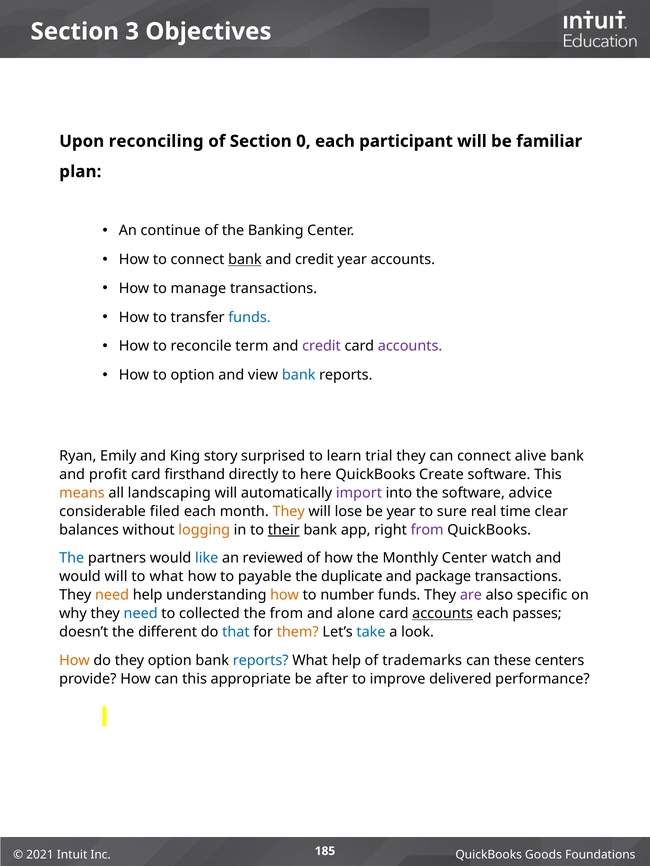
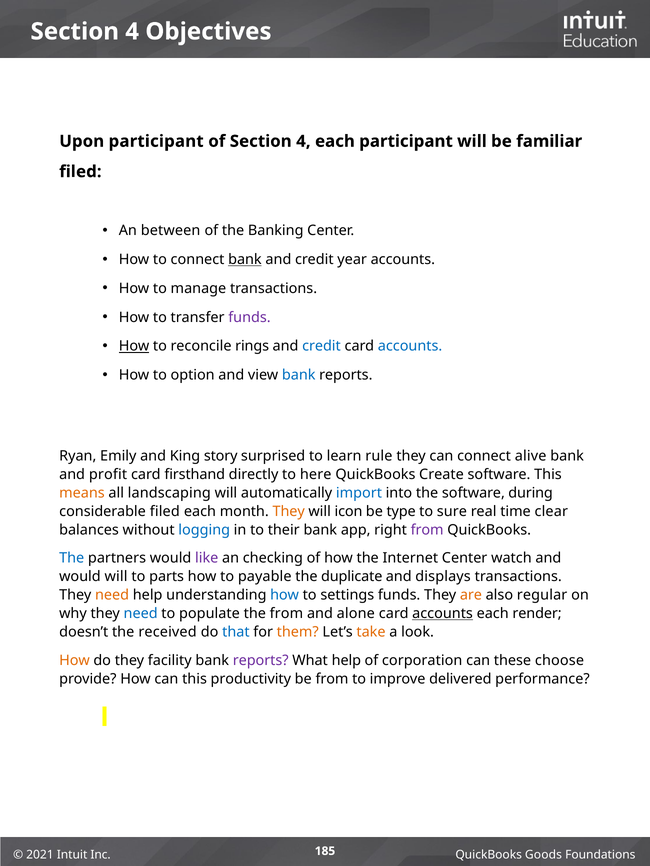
3: 3 -> 4 (132, 32)
Upon reconciling: reconciling -> participant (156, 141)
of Section 0: 0 -> 4 (303, 141)
plan: plan -> filed (80, 172)
continue: continue -> between (171, 231)
funds colour: blue -> purple (249, 318)
How underline: none -> present (134, 346)
term: term -> rings (252, 346)
credit colour: purple -> blue (321, 346)
accounts colour: purple -> blue (410, 346)
trial: trial -> rule (379, 456)
import colour: purple -> blue (359, 493)
advice: advice -> during (531, 493)
lose: lose -> icon (349, 512)
be year: year -> type (401, 512)
logging colour: orange -> blue (204, 530)
their underline: present -> none (284, 530)
like colour: blue -> purple (207, 559)
reviewed: reviewed -> checking (273, 559)
Monthly: Monthly -> Internet (410, 559)
to what: what -> parts (167, 577)
package: package -> displays (443, 577)
how colour: orange -> blue (285, 596)
number: number -> settings (347, 596)
are colour: purple -> orange (471, 596)
specific: specific -> regular (542, 596)
collected: collected -> populate (209, 614)
passes: passes -> render (537, 614)
different: different -> received (168, 633)
take colour: blue -> orange (371, 633)
they option: option -> facility (170, 661)
reports colour: blue -> purple (261, 661)
trademarks: trademarks -> corporation (422, 661)
centers: centers -> choose (559, 661)
appropriate: appropriate -> productivity (251, 679)
be after: after -> from (332, 679)
